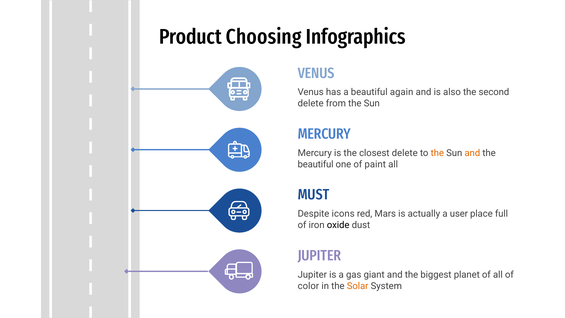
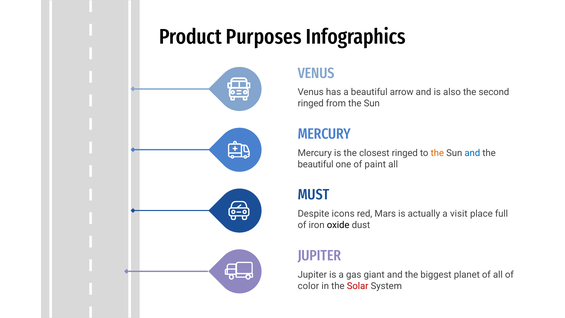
Choosing: Choosing -> Purposes (264, 37)
again: again -> arrow (402, 92)
delete: delete -> ringed (311, 103)
closest delete: delete -> ringed (405, 153)
and colour: orange -> blue (472, 153)
user: user -> visit (459, 214)
Solar colour: orange -> red (358, 286)
